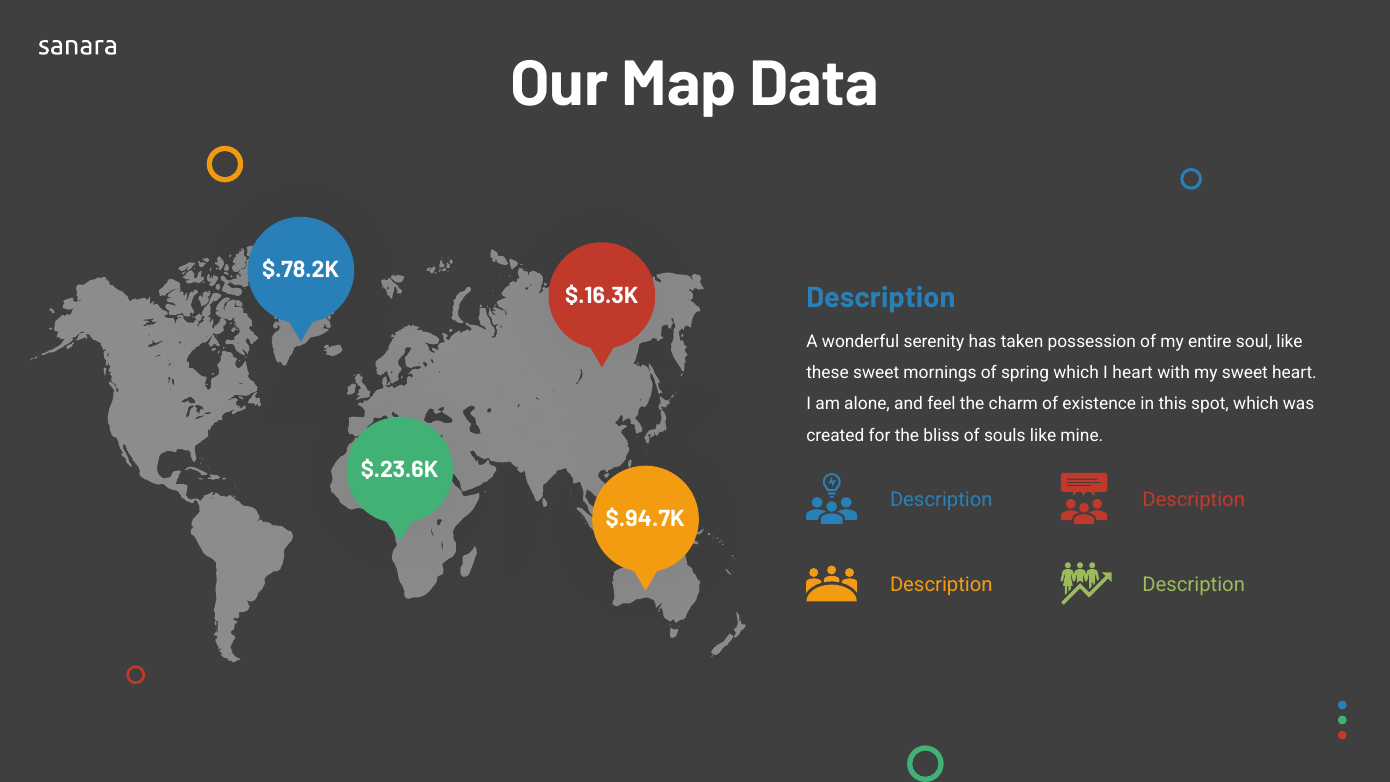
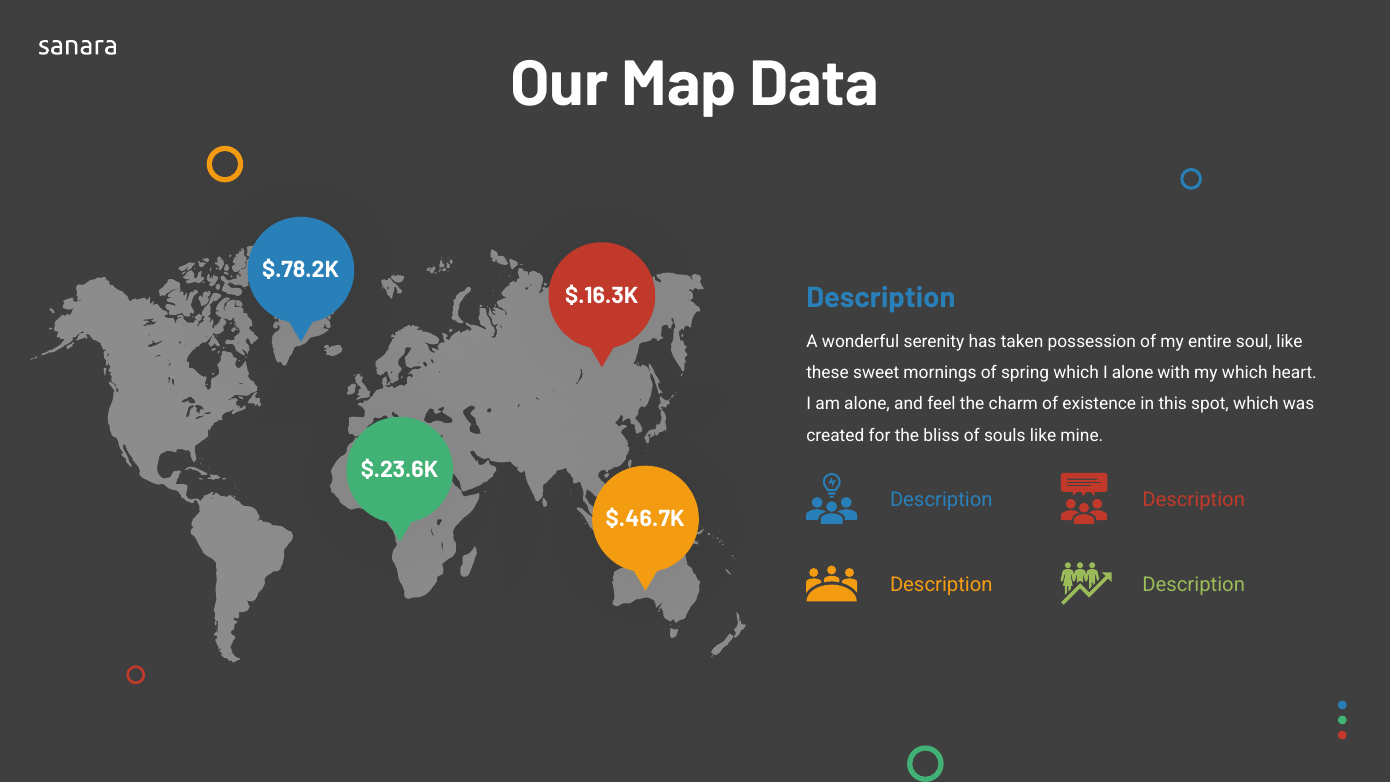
I heart: heart -> alone (1133, 373)
my sweet: sweet -> which (1245, 373)
$.94.7K: $.94.7K -> $.46.7K (645, 519)
